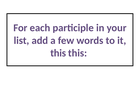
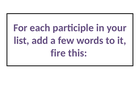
this: this -> fire (58, 53)
